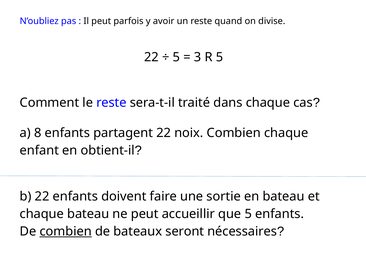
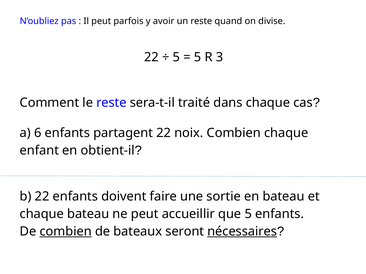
3: 3 -> 5 (198, 57)
R 5: 5 -> 3 (220, 57)
8: 8 -> 6 (38, 133)
nécessaires underline: none -> present (242, 232)
